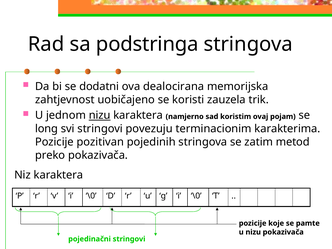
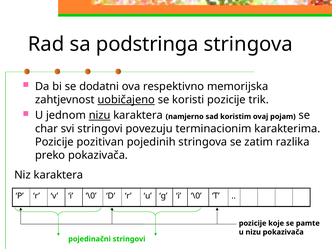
dealocirana: dealocirana -> respektivno (174, 87)
uobičajeno underline: none -> present (126, 100)
koristi zauzela: zauzela -> pozicije (226, 100)
long: long -> char (47, 129)
metod: metod -> razlika (293, 142)
